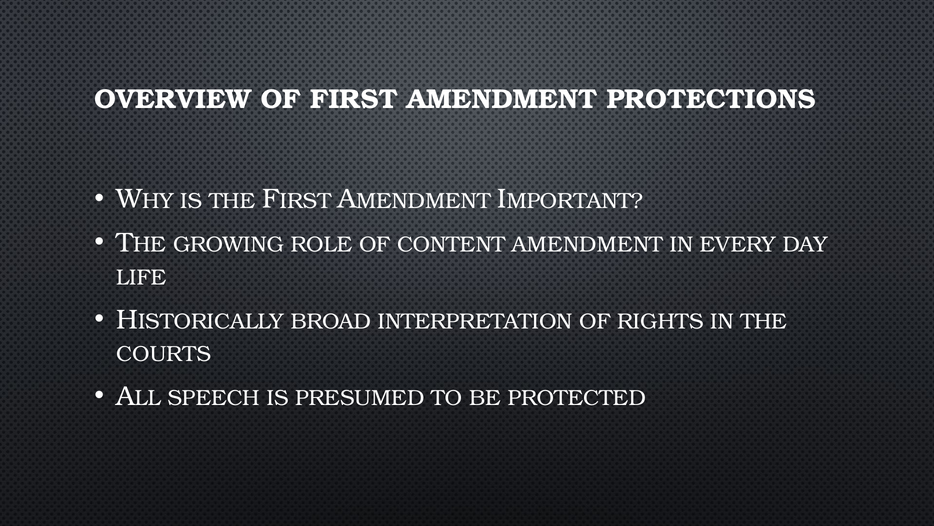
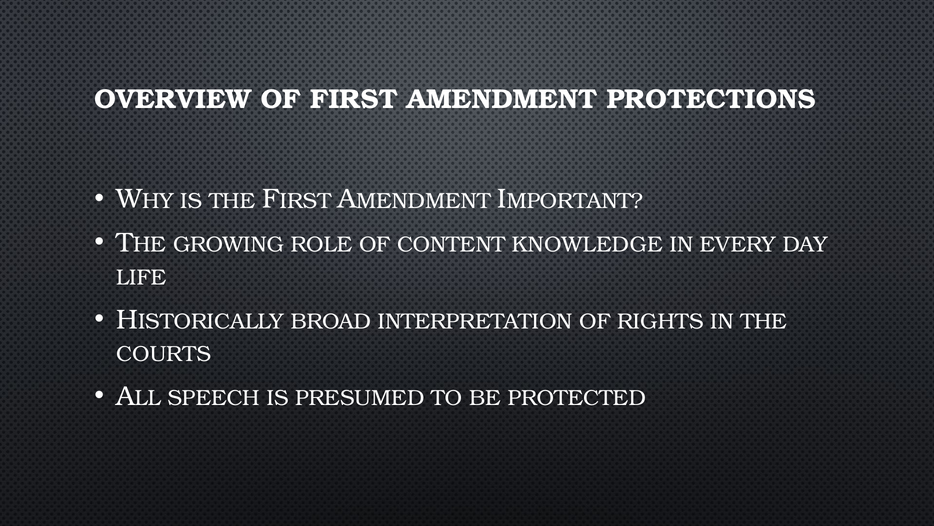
CONTENT AMENDMENT: AMENDMENT -> KNOWLEDGE (587, 245)
